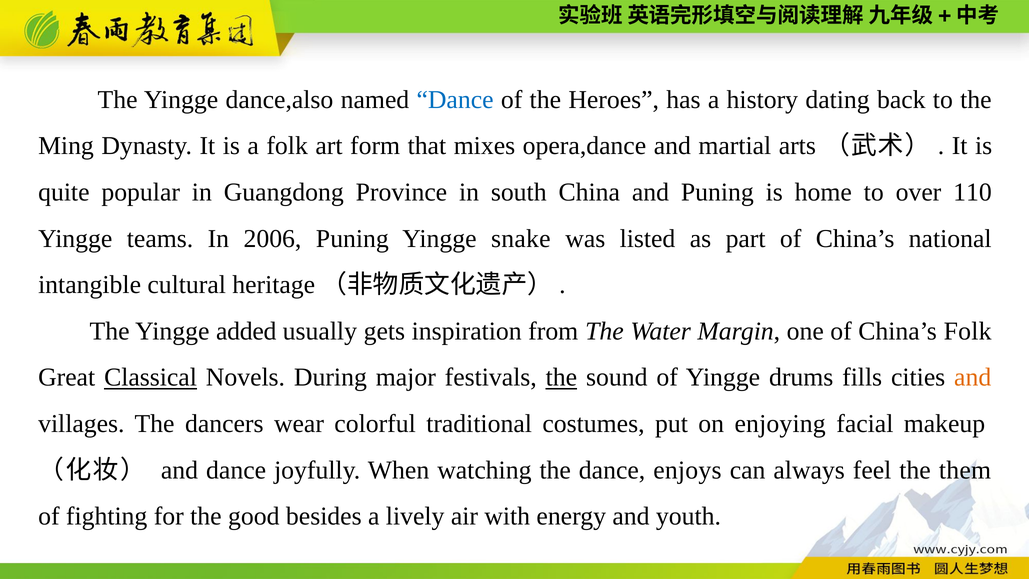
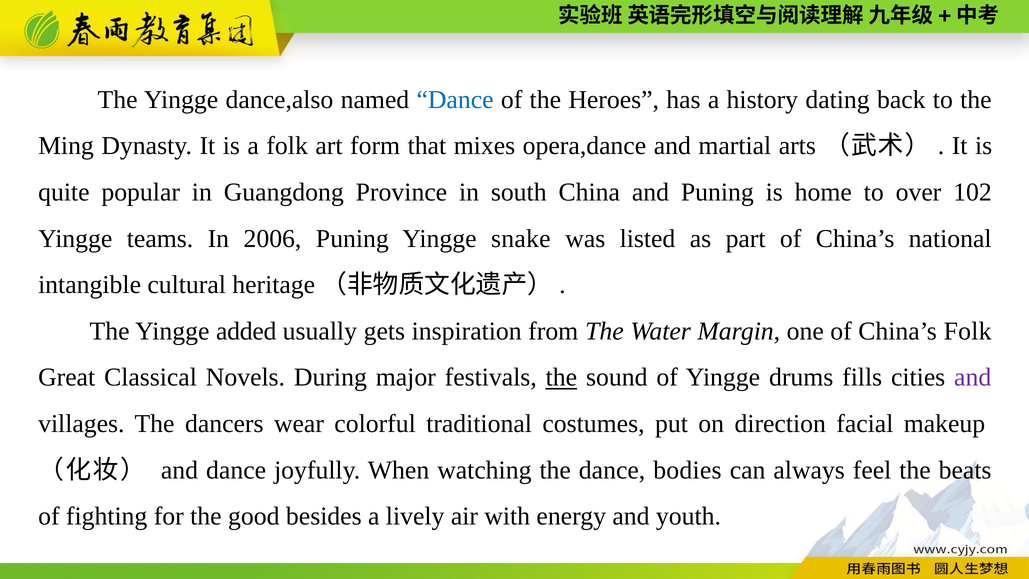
110: 110 -> 102 (973, 192)
Classical underline: present -> none (151, 377)
and colour: orange -> purple (973, 377)
enjoying: enjoying -> direction (780, 424)
enjoys: enjoys -> bodies (687, 470)
them: them -> beats (965, 470)
